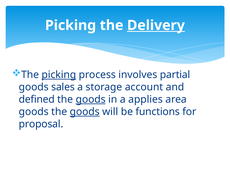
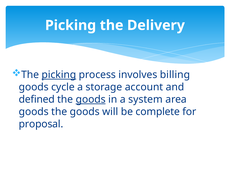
Delivery underline: present -> none (156, 25)
partial: partial -> billing (175, 75)
sales: sales -> cycle (63, 87)
applies: applies -> system (145, 99)
goods underline: present -> none (85, 111)
functions: functions -> complete (158, 111)
